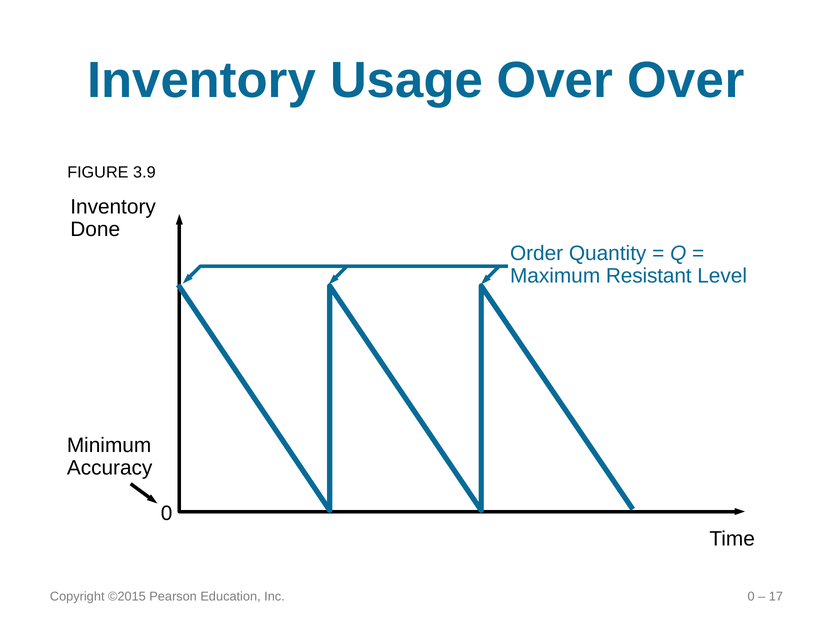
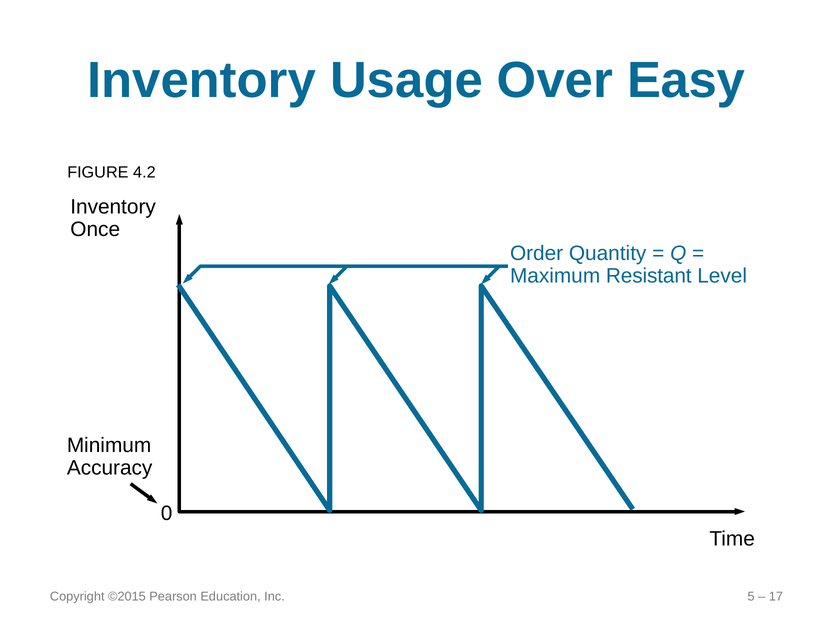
Over Over: Over -> Easy (686, 81)
3.9: 3.9 -> 4.2 (144, 172)
Done: Done -> Once (95, 229)
Inc 0: 0 -> 5 (751, 597)
